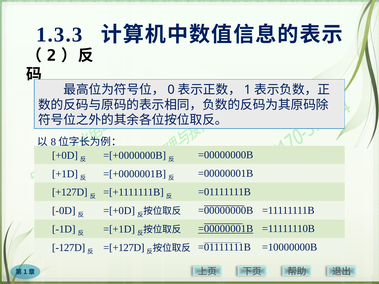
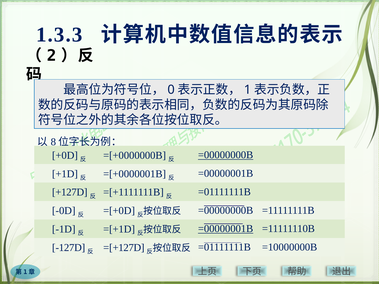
=00000000B underline: none -> present (226, 155)
